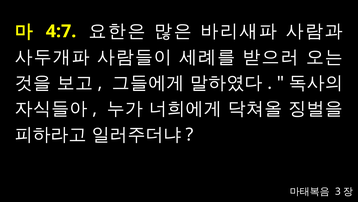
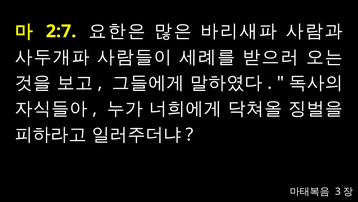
4:7: 4:7 -> 2:7 (61, 31)
